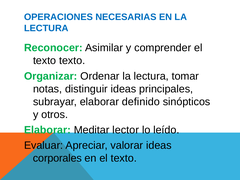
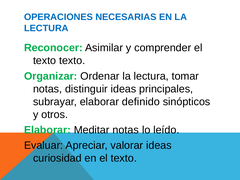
Meditar lector: lector -> notas (126, 130)
corporales: corporales -> curiosidad (57, 158)
